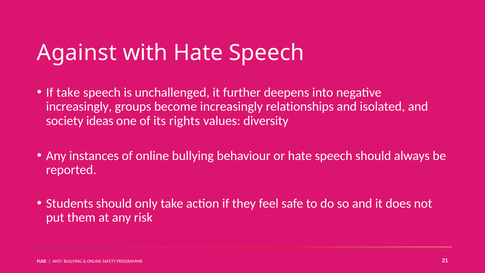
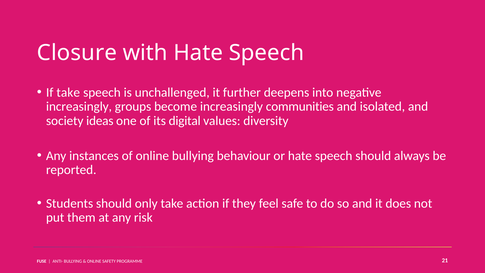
Against: Against -> Closure (77, 53)
relationships: relationships -> communities (300, 106)
rights: rights -> digital (185, 121)
